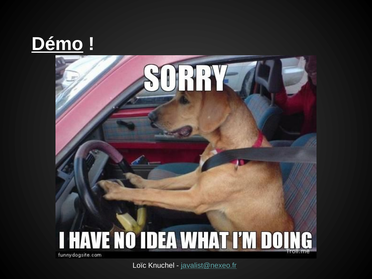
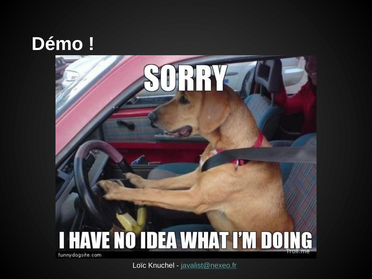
Démo underline: present -> none (57, 44)
